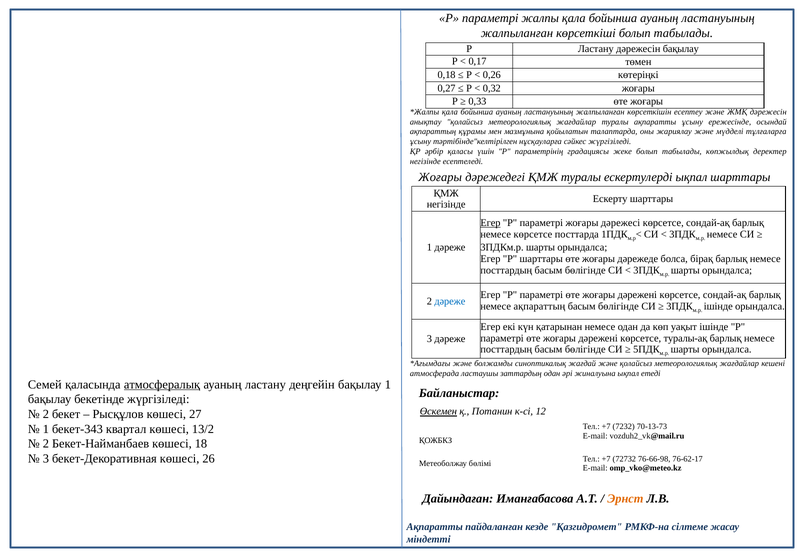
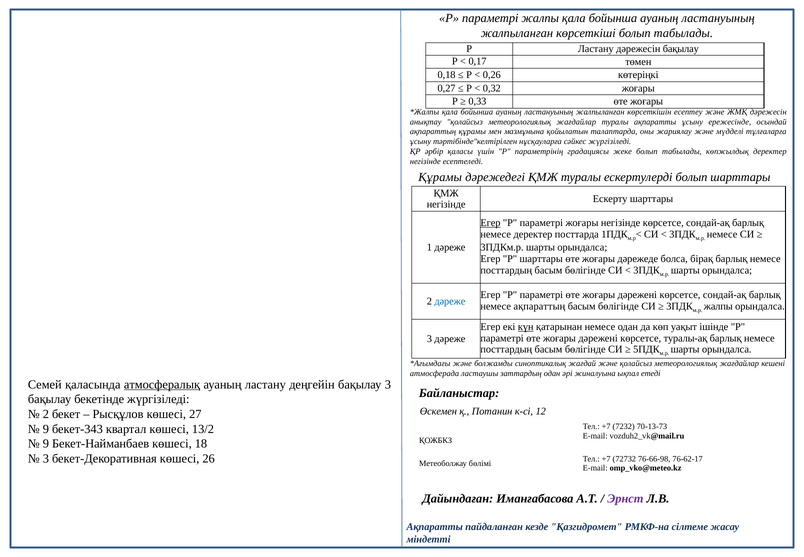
Жоғары: Жоғары -> Құрамы (440, 177)
ескертулерді ықпал: ықпал -> болып (691, 177)
жоғары дәрежесі: дәрежесі -> негізінде (621, 223)
немесе көрсетсе: көрсетсе -> деректер (533, 234)
ішінде: ішінде -> жалпы (718, 306)
күн underline: none -> present (526, 327)
бақылау 1: 1 -> 3 (388, 384)
Өскемен underline: present -> none (438, 411)
1: 1 -> 9 (46, 429)
2: 2 -> 9 (46, 444)
Эрнст colour: orange -> purple (625, 498)
